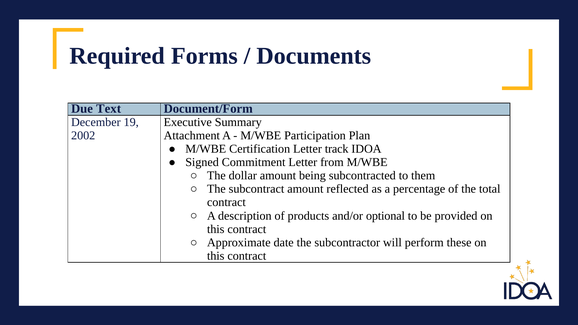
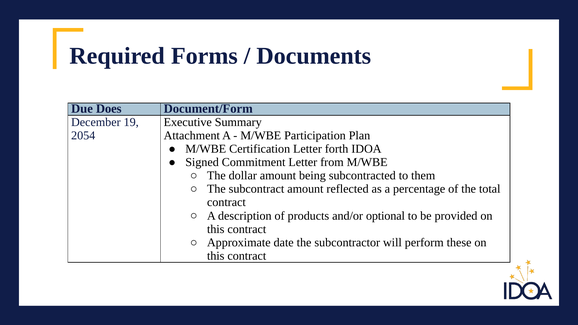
Text: Text -> Does (109, 109)
2002: 2002 -> 2054 (83, 136)
track: track -> forth (337, 149)
